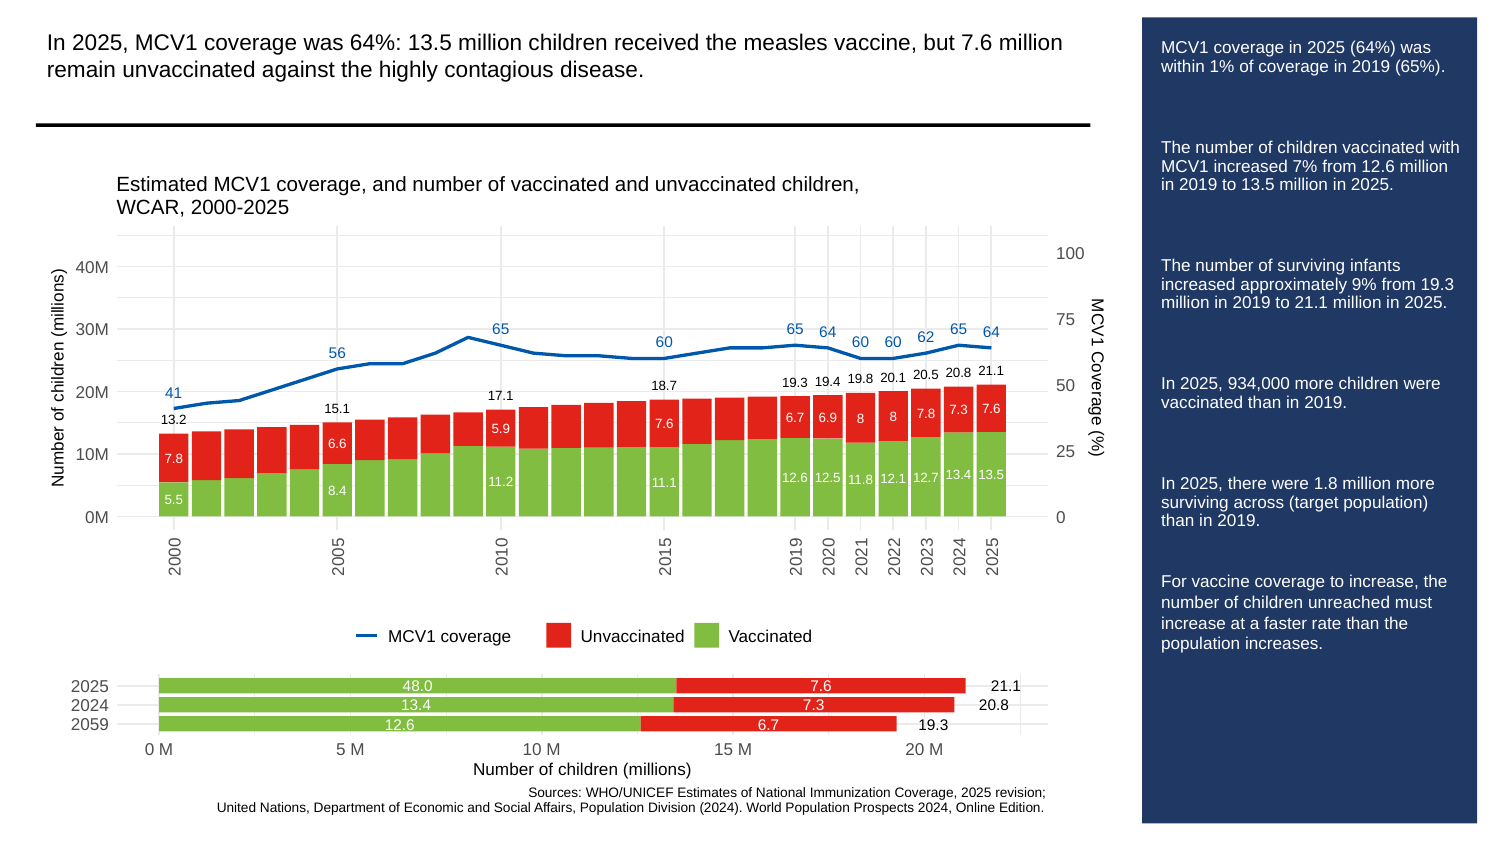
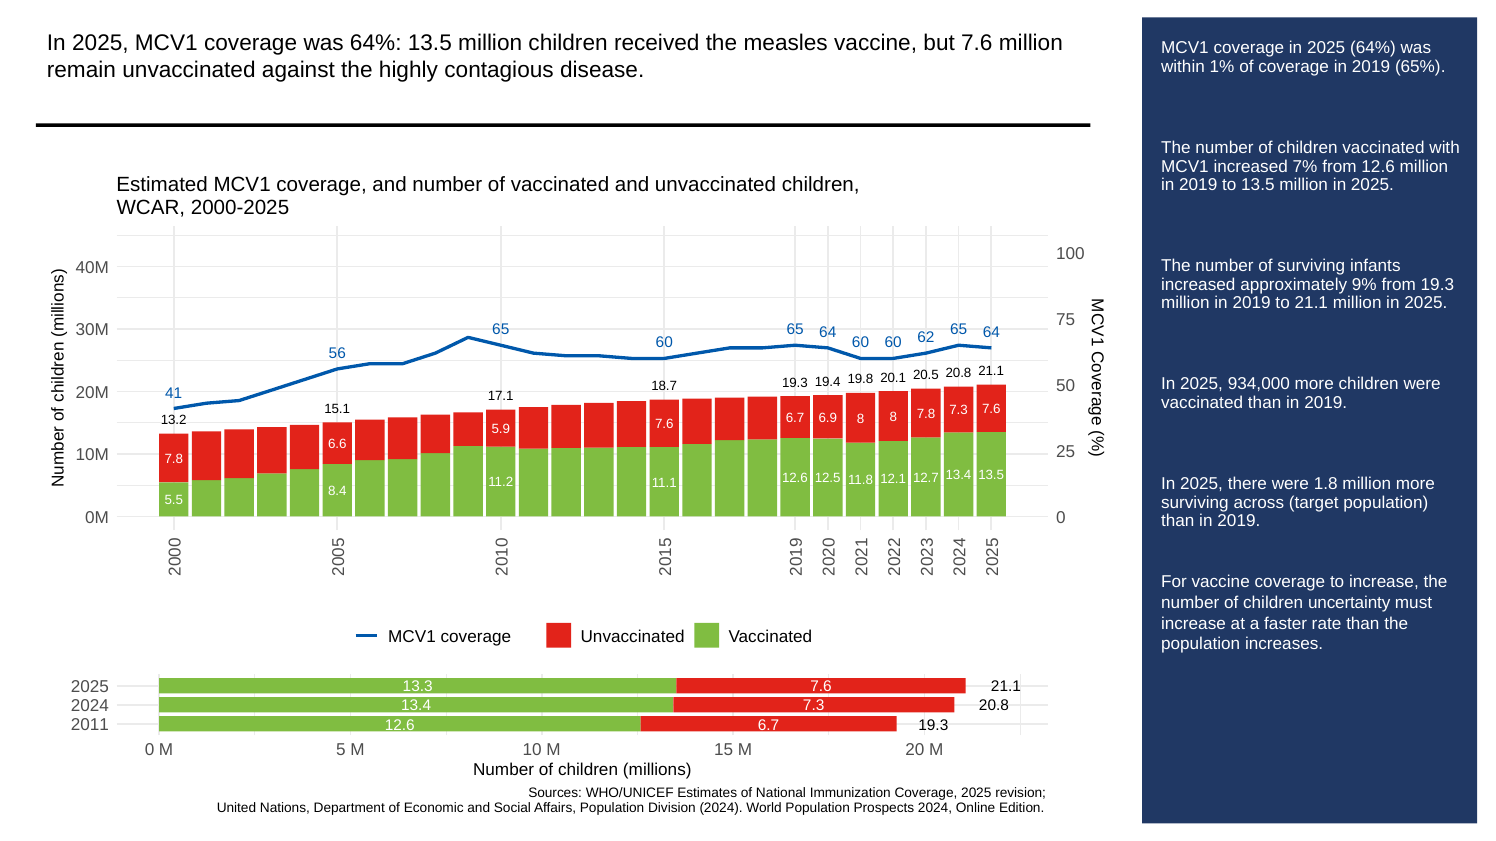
unreached: unreached -> uncertainty (1349, 603)
48.0: 48.0 -> 13.3 (418, 687)
2059: 2059 -> 2011 (90, 725)
